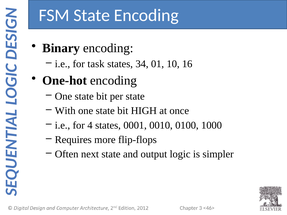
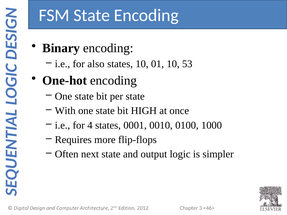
task: task -> also (96, 64)
states 34: 34 -> 10 (142, 64)
16: 16 -> 53 (187, 64)
